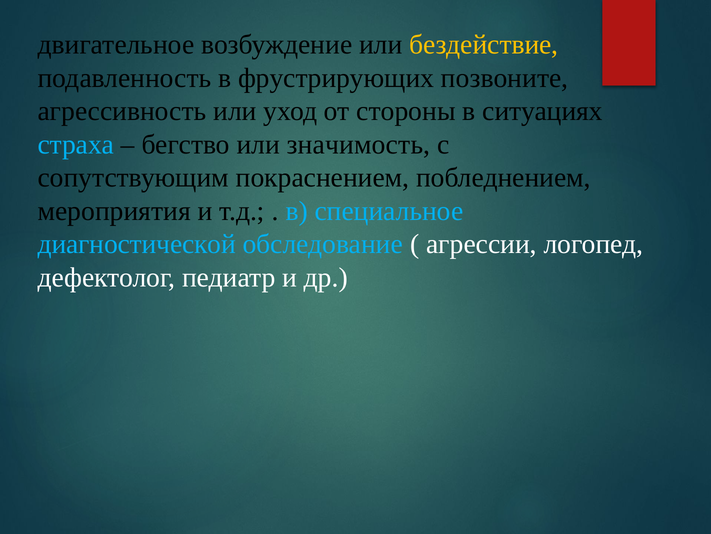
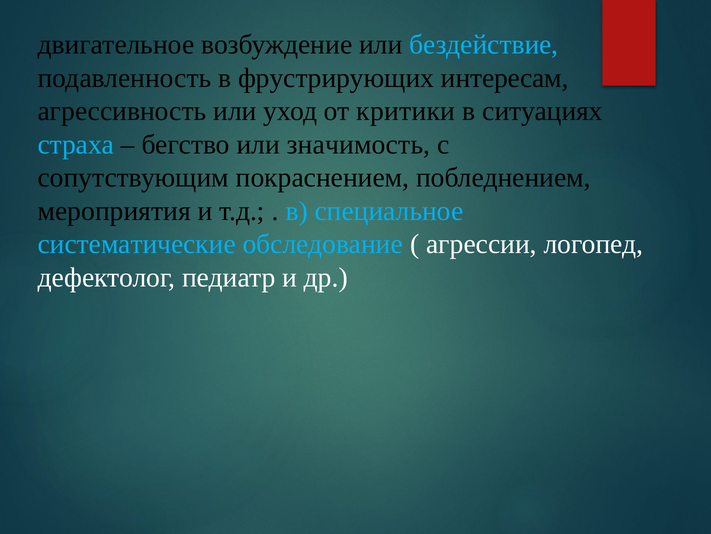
бездействие colour: yellow -> light blue (484, 45)
позвоните: позвоните -> интересам (505, 78)
стороны: стороны -> критики (406, 111)
диагностической: диагностической -> систематические (137, 244)
